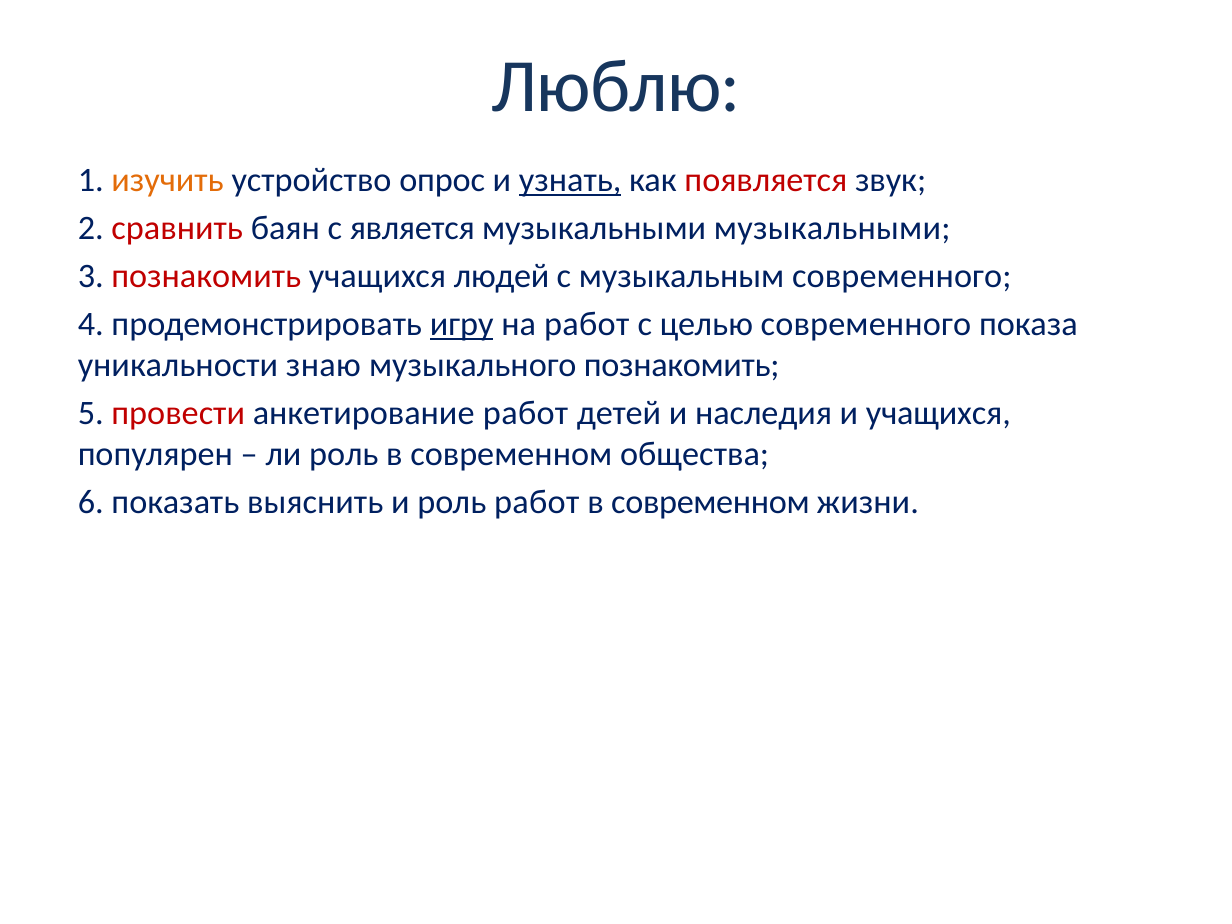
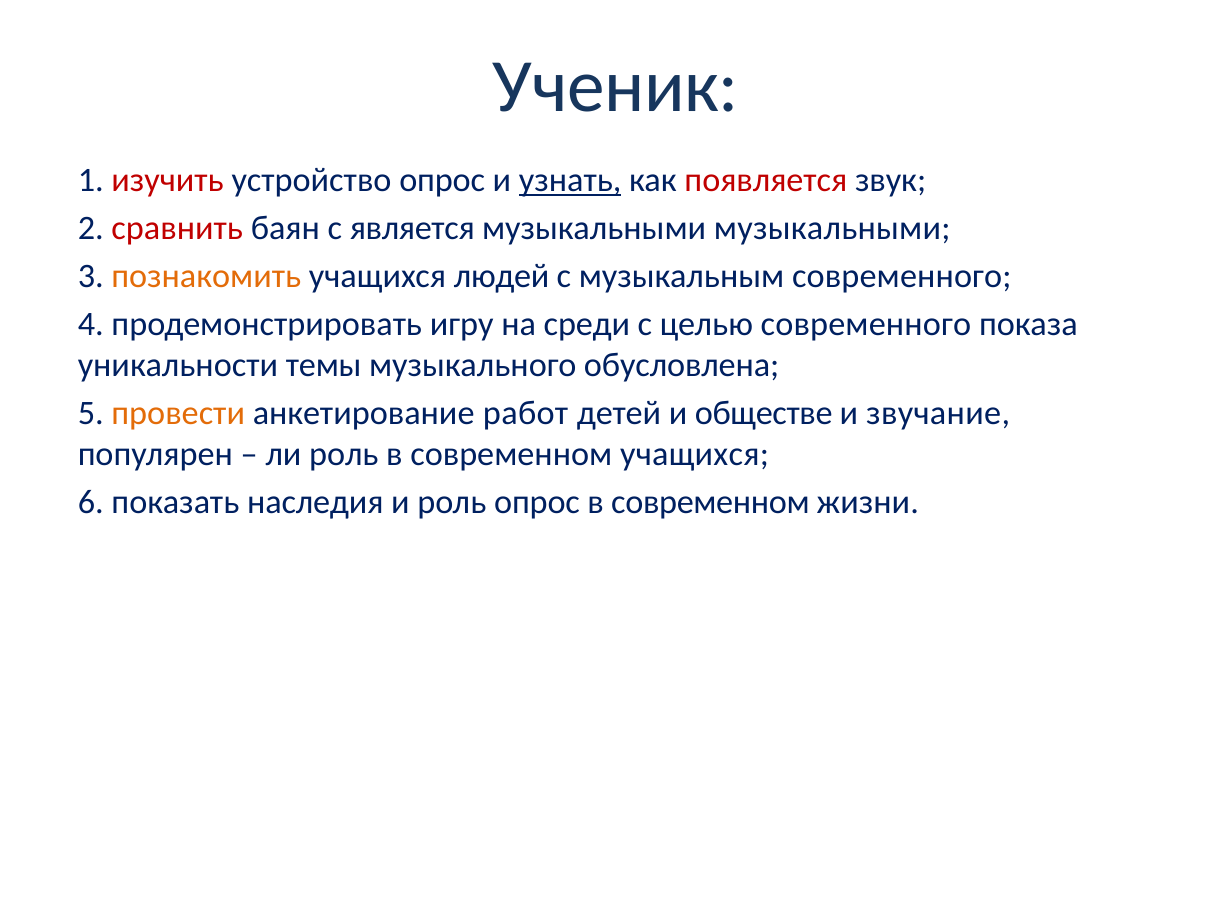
Люблю: Люблю -> Ученик (616, 87)
изучить colour: orange -> red (168, 181)
познакомить colour: red -> orange (206, 276)
игру underline: present -> none (462, 324)
на работ: работ -> среди (587, 324)
знаю: знаю -> темы (324, 365)
музыкального познакомить: познакомить -> обусловлена (682, 365)
провести colour: red -> orange (178, 413)
наследия: наследия -> обществе (764, 413)
и учащихся: учащихся -> звучание (938, 413)
современном общества: общества -> учащихся (694, 454)
выяснить: выяснить -> наследия (315, 502)
роль работ: работ -> опрос (537, 502)
